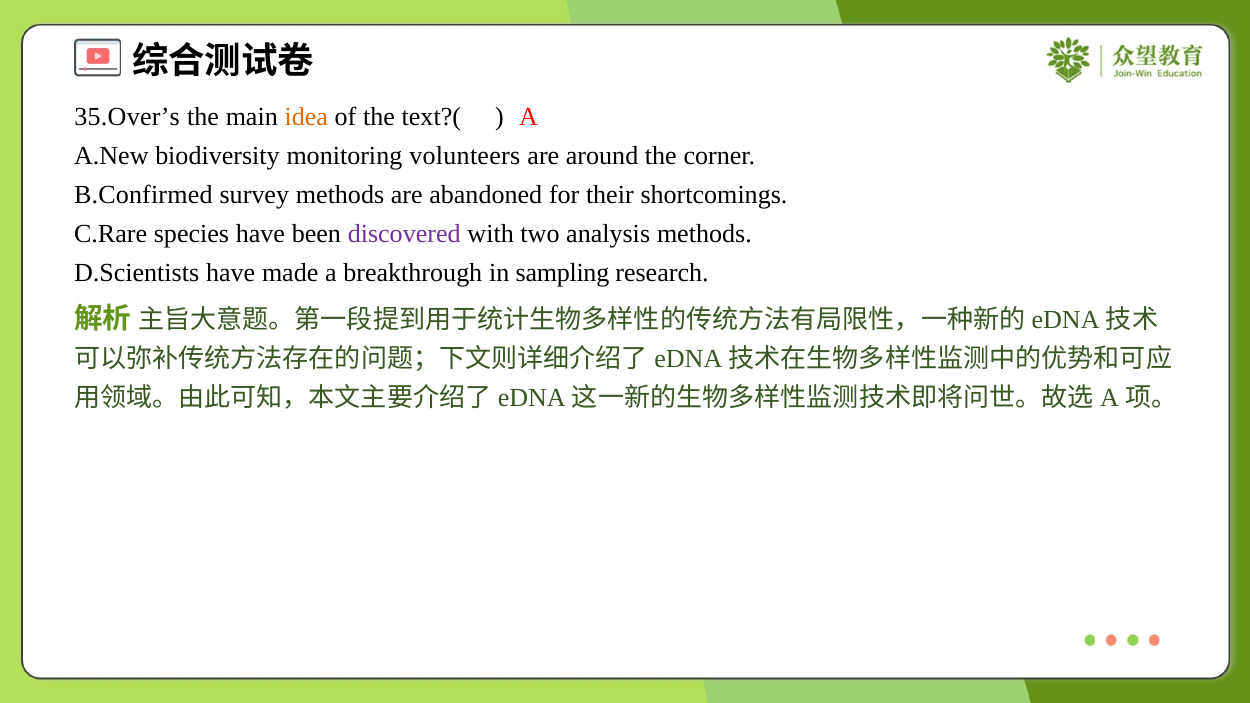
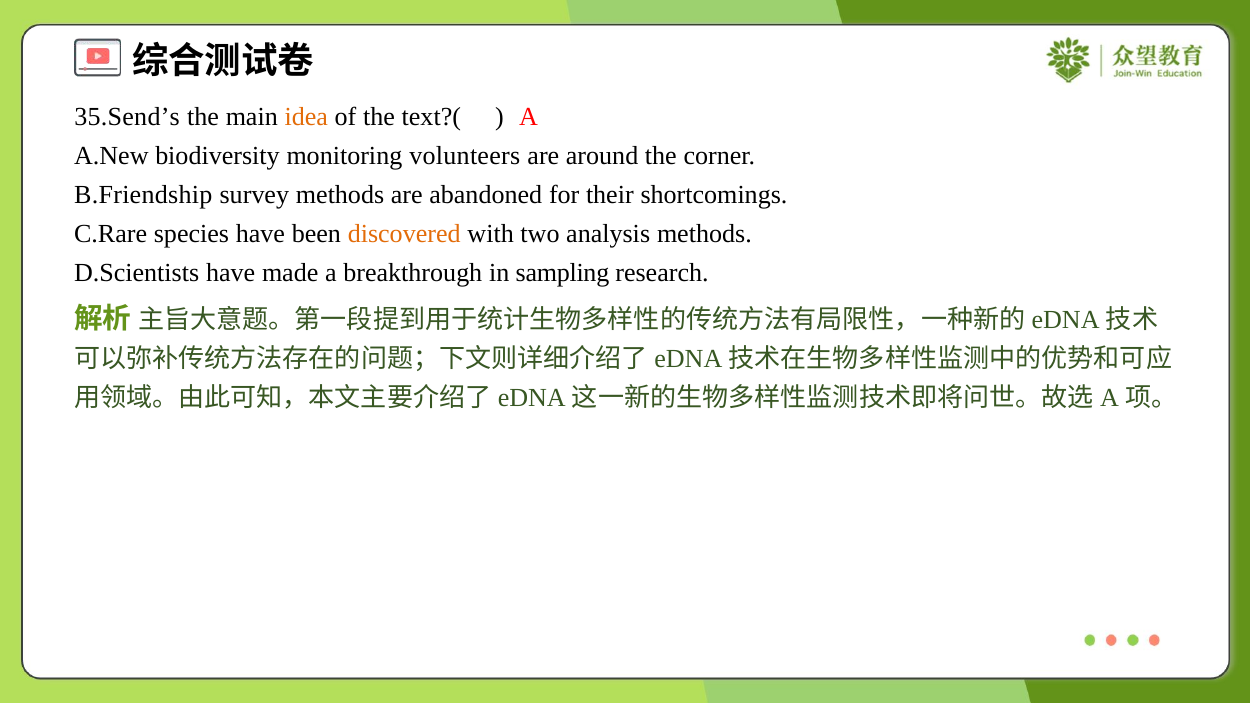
35.Over’s: 35.Over’s -> 35.Send’s (127, 117)
B.Confirmed: B.Confirmed -> B.Friendship (143, 195)
discovered colour: purple -> orange (404, 234)
